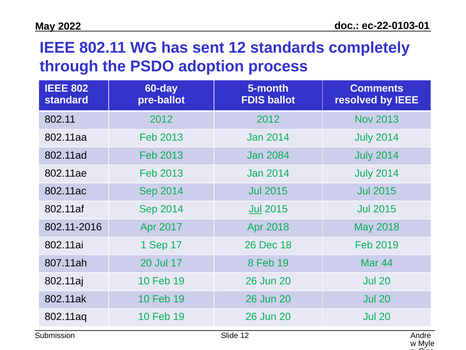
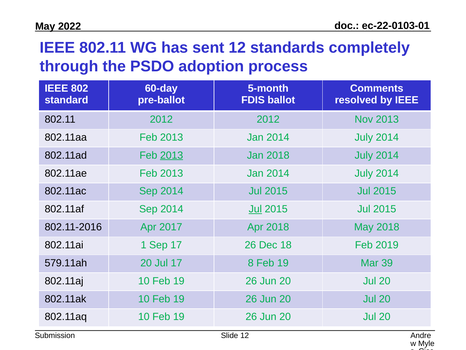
2013 underline: none -> present (172, 155)
Jan 2084: 2084 -> 2018 (278, 155)
807.11ah: 807.11ah -> 579.11ah (66, 263)
44: 44 -> 39 (387, 263)
